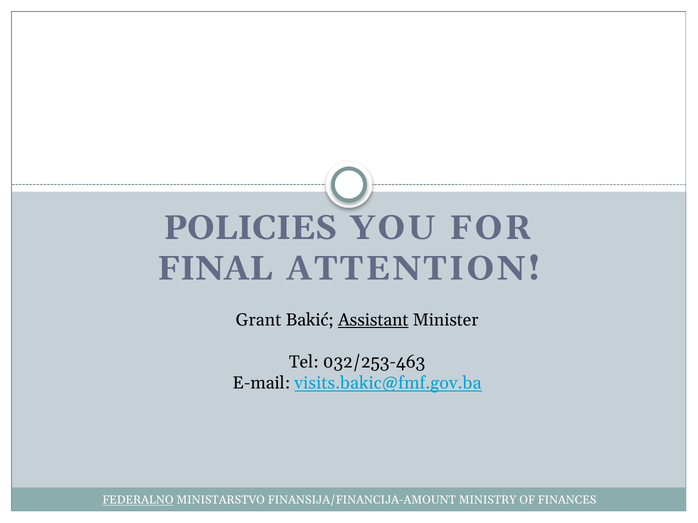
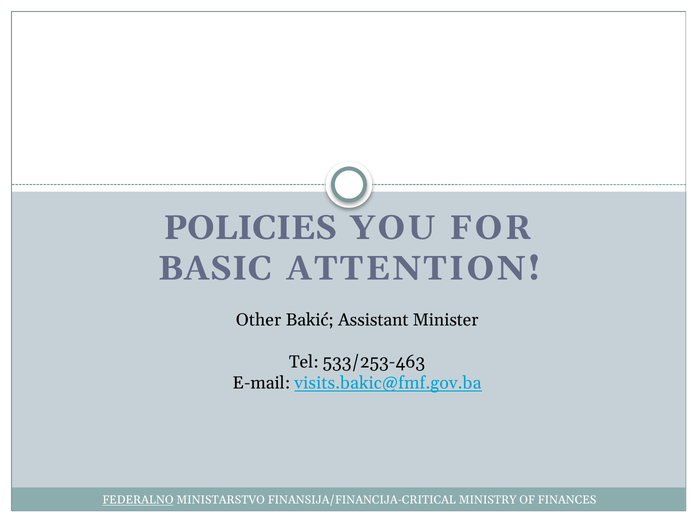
FINAL: FINAL -> BASIC (215, 269)
Grant: Grant -> Other (259, 320)
Assistant underline: present -> none (373, 320)
032/253-463: 032/253-463 -> 533/253-463 (374, 362)
FINANSIJA/FINANCIJA-AMOUNT: FINANSIJA/FINANCIJA-AMOUNT -> FINANSIJA/FINANCIJA-CRITICAL (362, 501)
